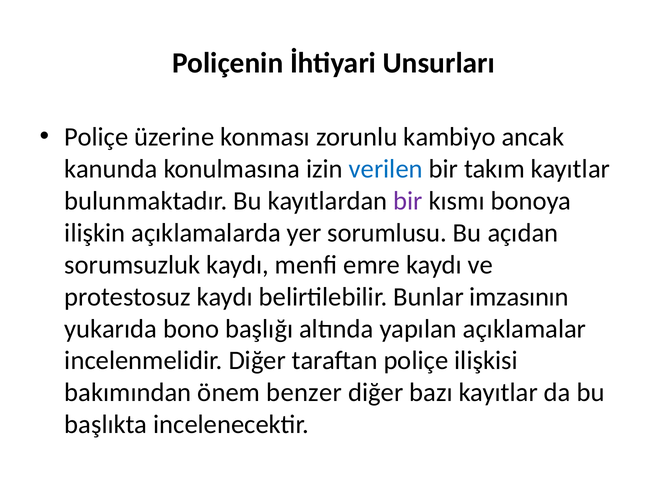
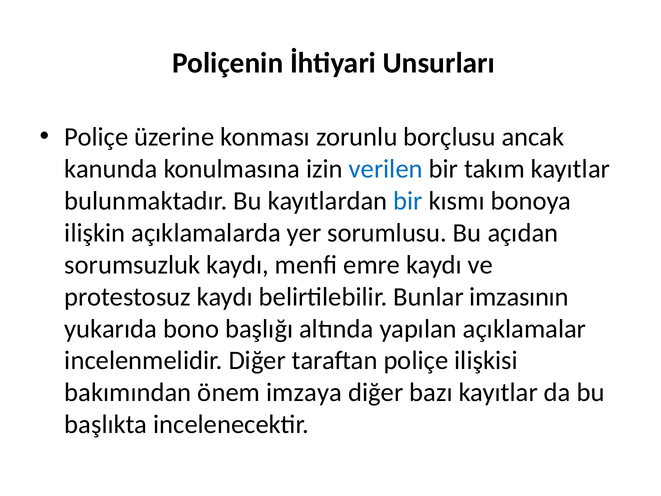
kambiyo: kambiyo -> borçlusu (450, 137)
bir colour: purple -> blue (408, 201)
benzer: benzer -> imzaya (304, 392)
